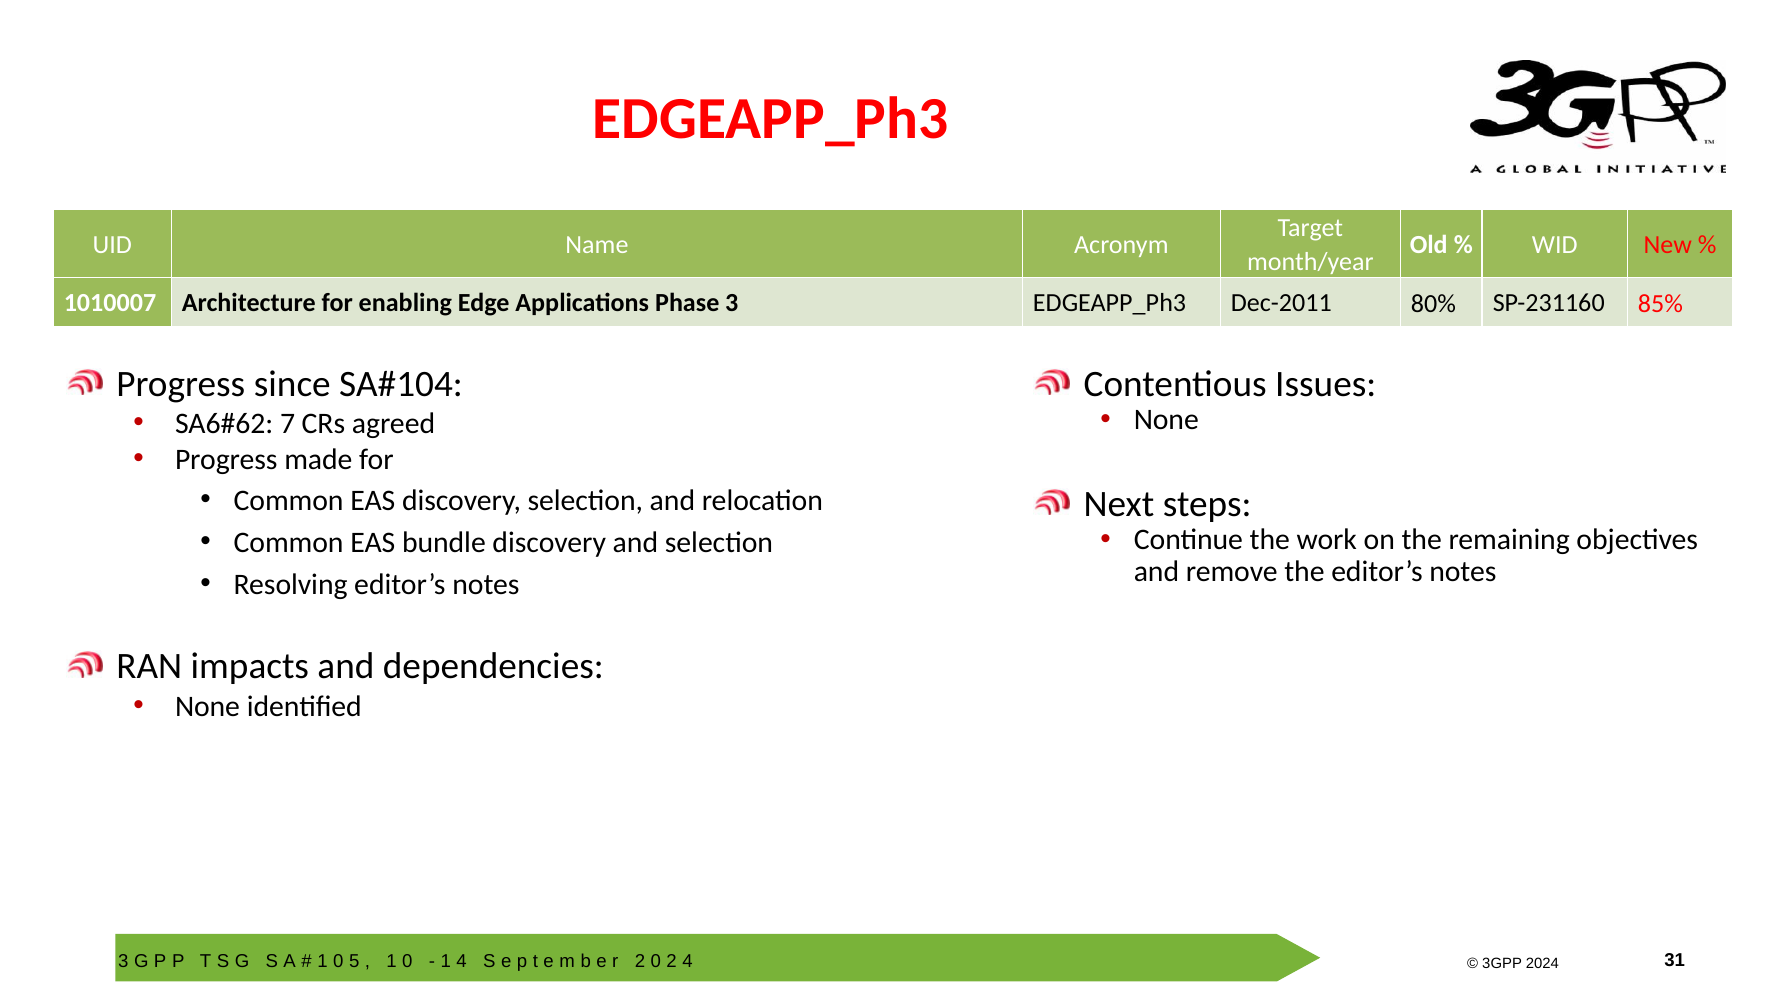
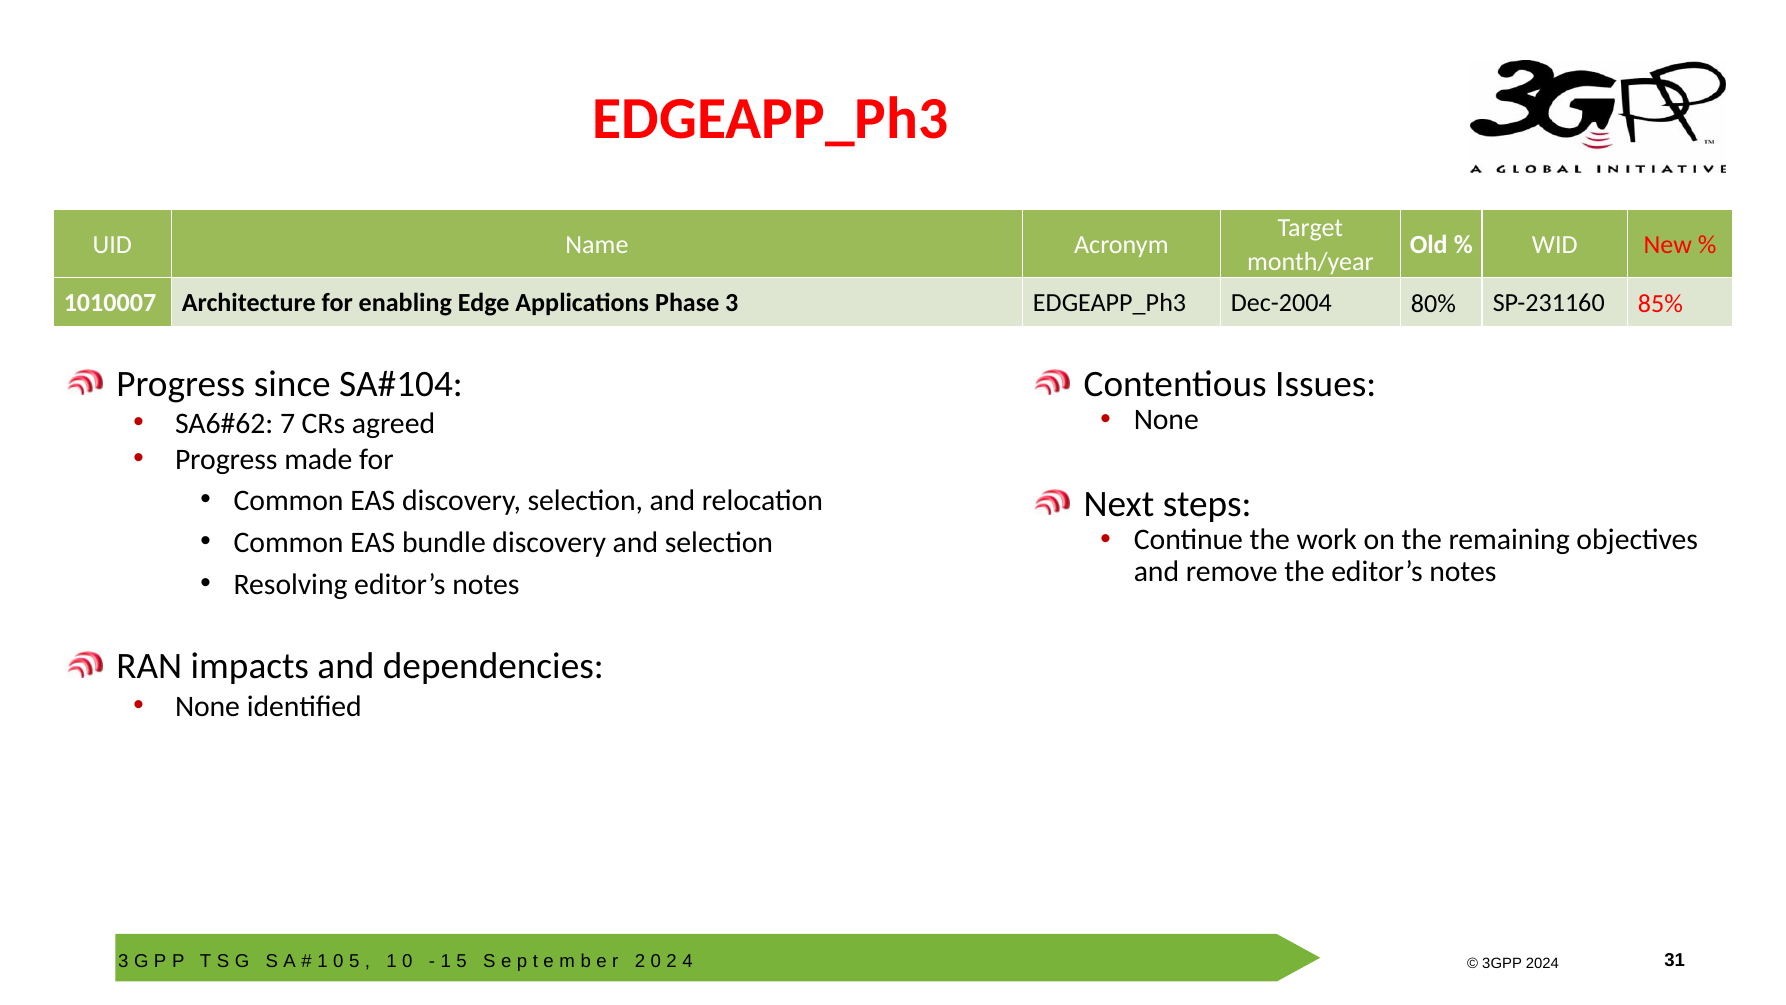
Dec-2011: Dec-2011 -> Dec-2004 (1281, 303)
4: 4 -> 5 (462, 961)
